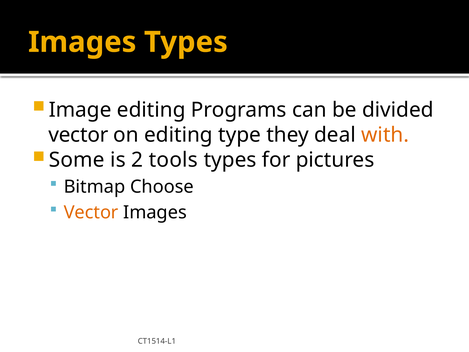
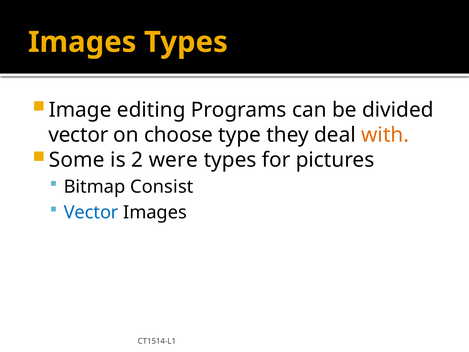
on editing: editing -> choose (179, 135)
tools: tools -> were (173, 160)
Choose: Choose -> Consist (162, 187)
Vector colour: orange -> blue (91, 212)
